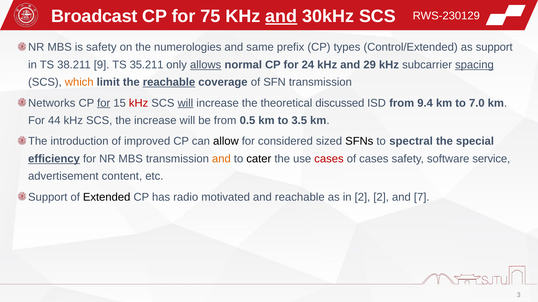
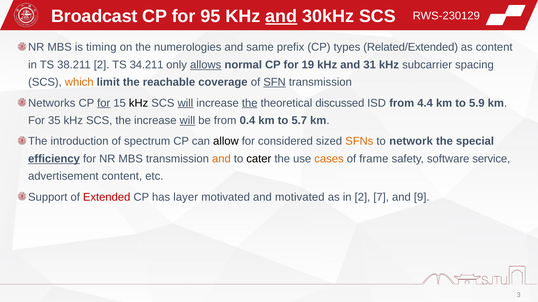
75: 75 -> 95 (211, 16)
is safety: safety -> timing (101, 47)
Control/Extended: Control/Extended -> Related/Extended (411, 47)
as support: support -> content (494, 47)
38.211 9: 9 -> 2 (102, 65)
35.211: 35.211 -> 34.211 (147, 65)
24: 24 -> 19 (308, 65)
29: 29 -> 31 (370, 65)
spacing underline: present -> none (474, 65)
reachable underline: present -> none (169, 82)
SFN underline: none -> present (275, 82)
kHz colour: red -> black (139, 103)
the underline: none -> present (250, 103)
9.4: 9.4 -> 4.4 (425, 103)
7.0: 7.0 -> 5.9 (477, 103)
44: 44 -> 35 (54, 121)
will underline: none -> present (187, 121)
0.5: 0.5 -> 0.4 (247, 121)
3.5: 3.5 -> 5.7 (299, 121)
improved: improved -> spectrum (147, 142)
SFNs colour: black -> orange (359, 142)
spectral: spectral -> network (411, 142)
cases colour: red -> orange (329, 159)
of cases: cases -> frame (374, 159)
Extended colour: black -> red (107, 197)
radio: radio -> layer (186, 197)
and reachable: reachable -> motivated (300, 197)
2 2: 2 -> 7 (381, 197)
7: 7 -> 9 (422, 197)
